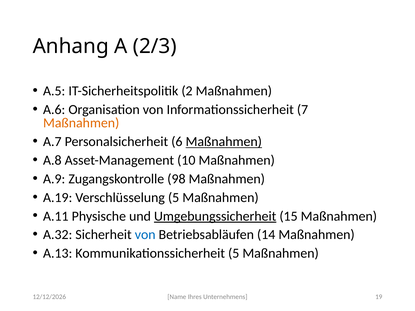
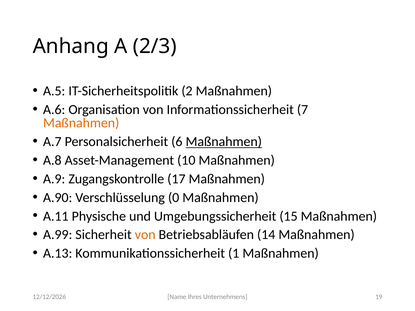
98: 98 -> 17 (176, 179)
A.19: A.19 -> A.90 (58, 198)
Verschlüsselung 5: 5 -> 0 (174, 198)
Umgebungssicherheit underline: present -> none (215, 216)
A.32: A.32 -> A.99 (58, 235)
von colour: blue -> orange (145, 235)
Kommunikationssicherheit 5: 5 -> 1 (234, 254)
